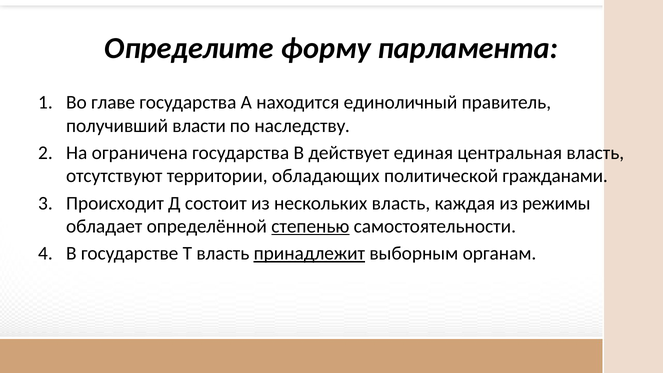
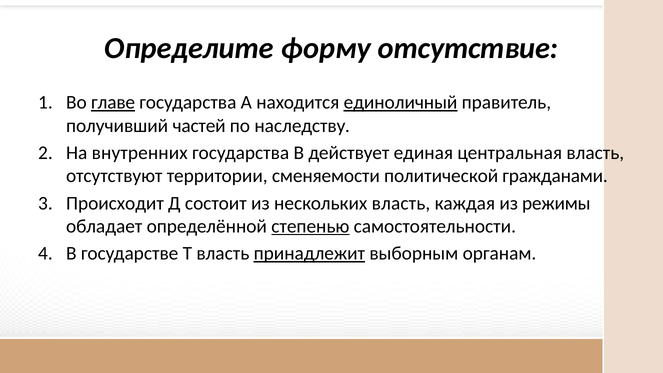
парламента: парламента -> отсутствие (468, 48)
главе underline: none -> present (113, 102)
единоличный underline: none -> present (401, 102)
власти: власти -> частей (199, 126)
ограничена: ограничена -> внутренних (140, 153)
обладающих: обладающих -> сменяемости (326, 176)
